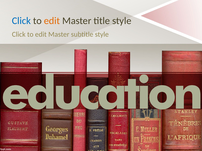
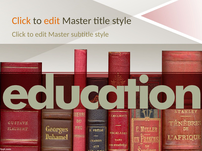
Click colour: blue -> orange (21, 21)
